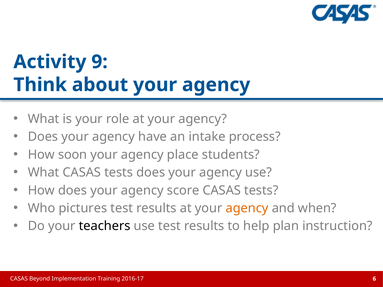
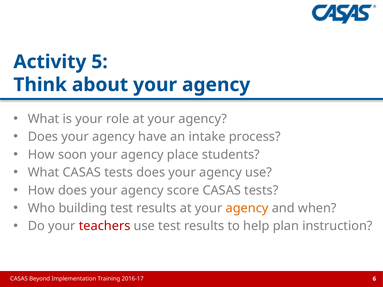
9: 9 -> 5 (100, 62)
pictures: pictures -> building (83, 208)
teachers colour: black -> red (105, 226)
